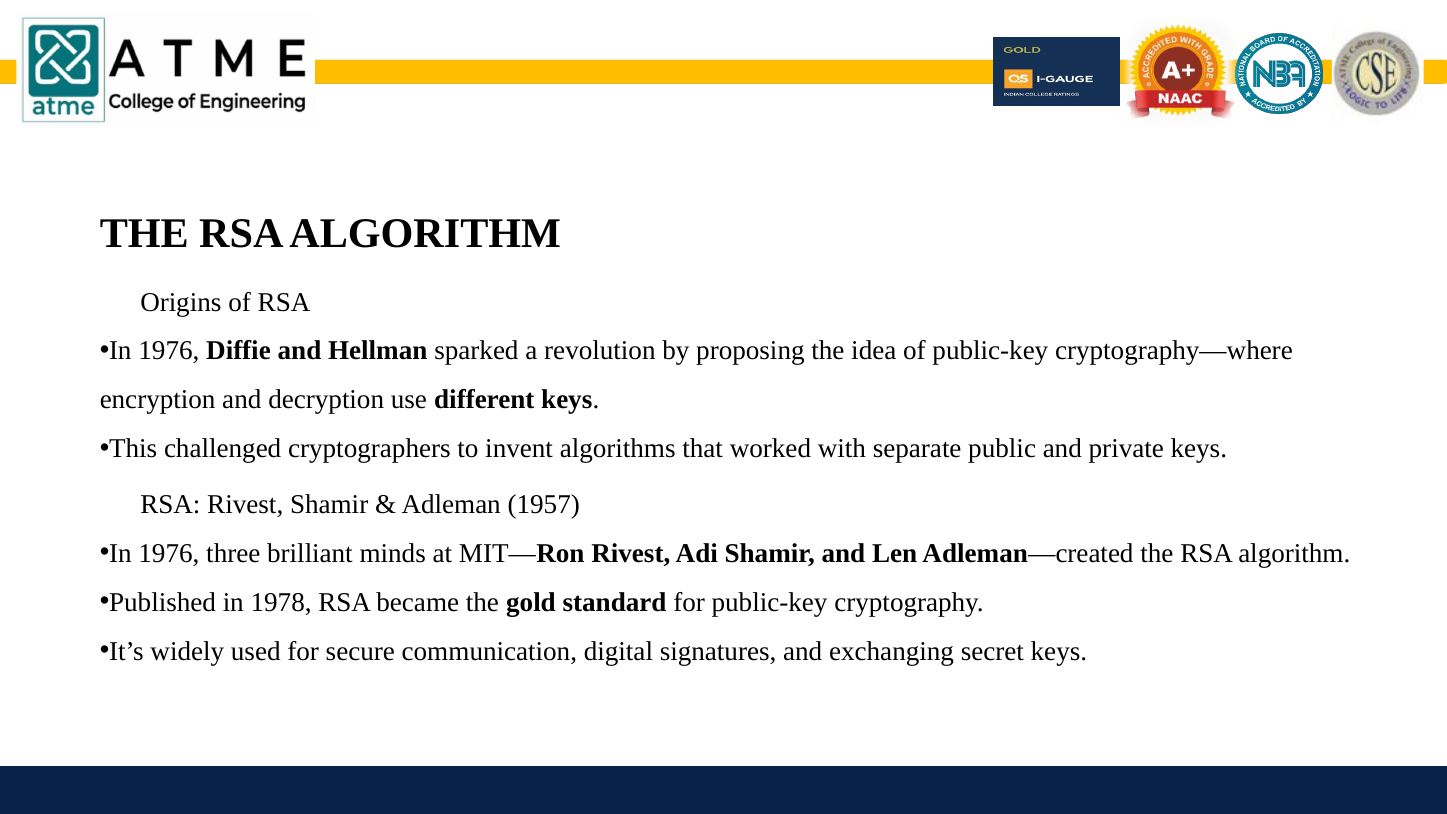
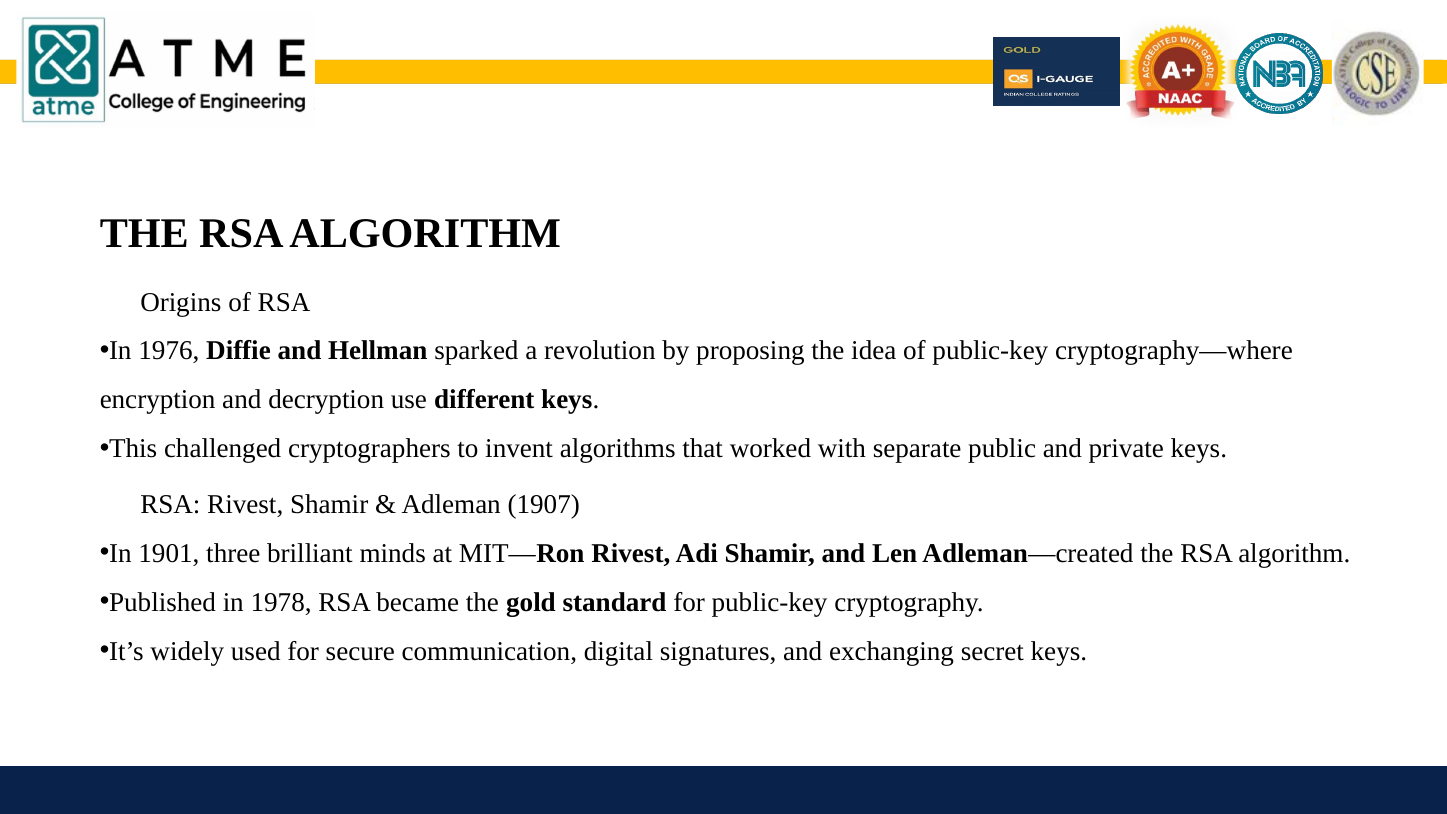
1957: 1957 -> 1907 (544, 504)
1976: 1976 -> 1901 (169, 553)
